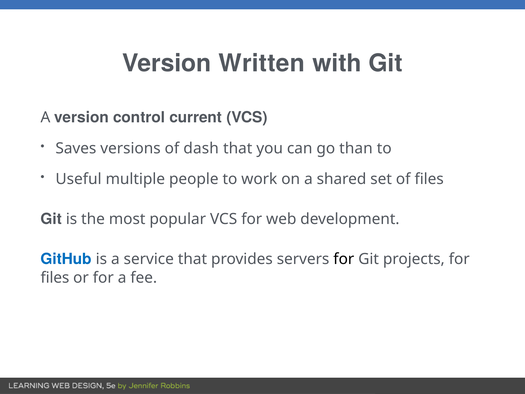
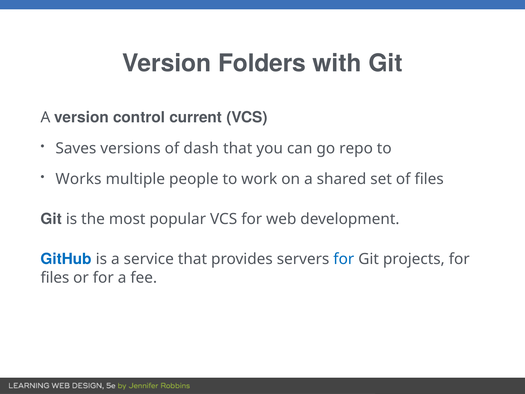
Written: Written -> Folders (262, 63)
than: than -> repo (356, 148)
Useful: Useful -> Works (78, 179)
for colour: black -> blue (344, 259)
